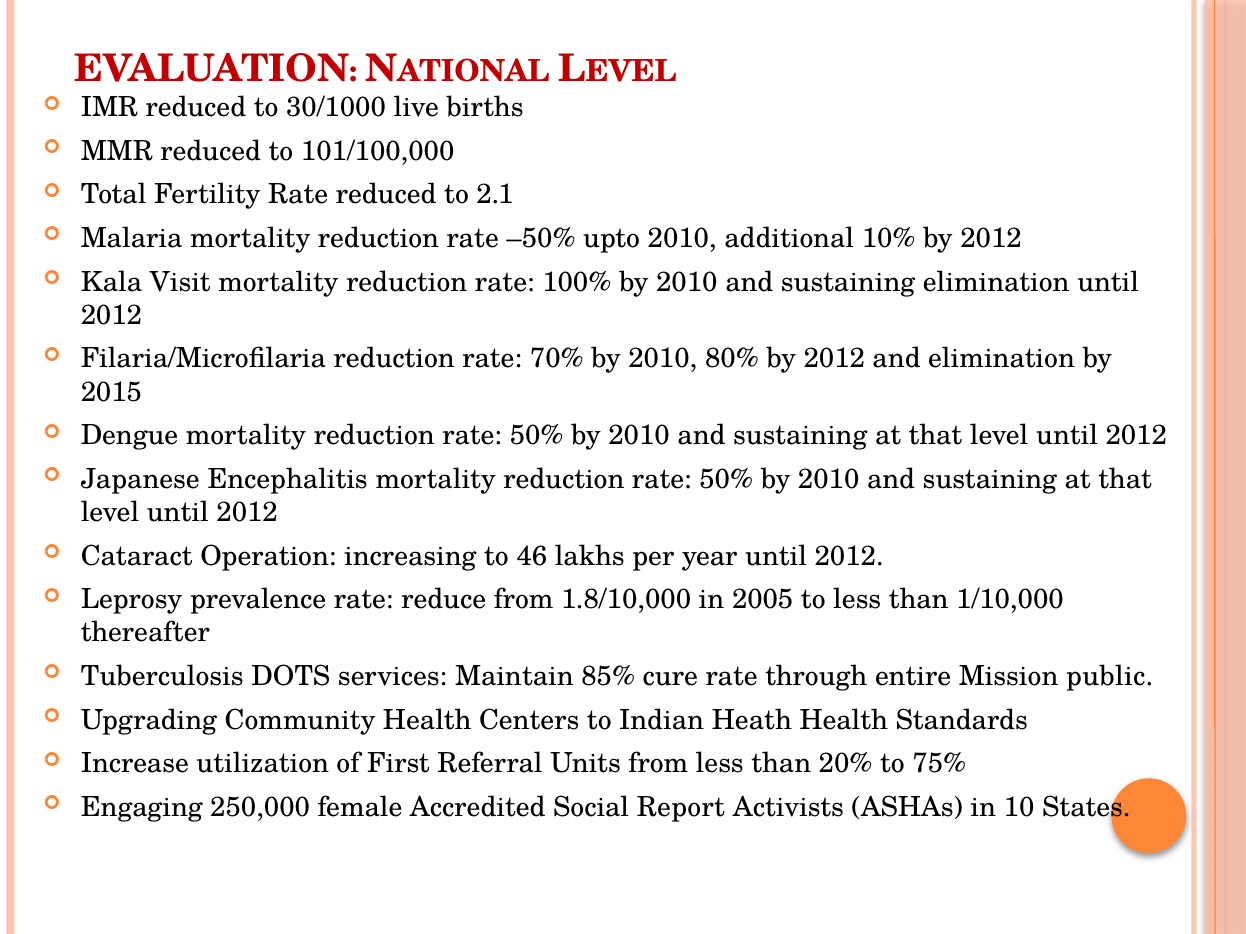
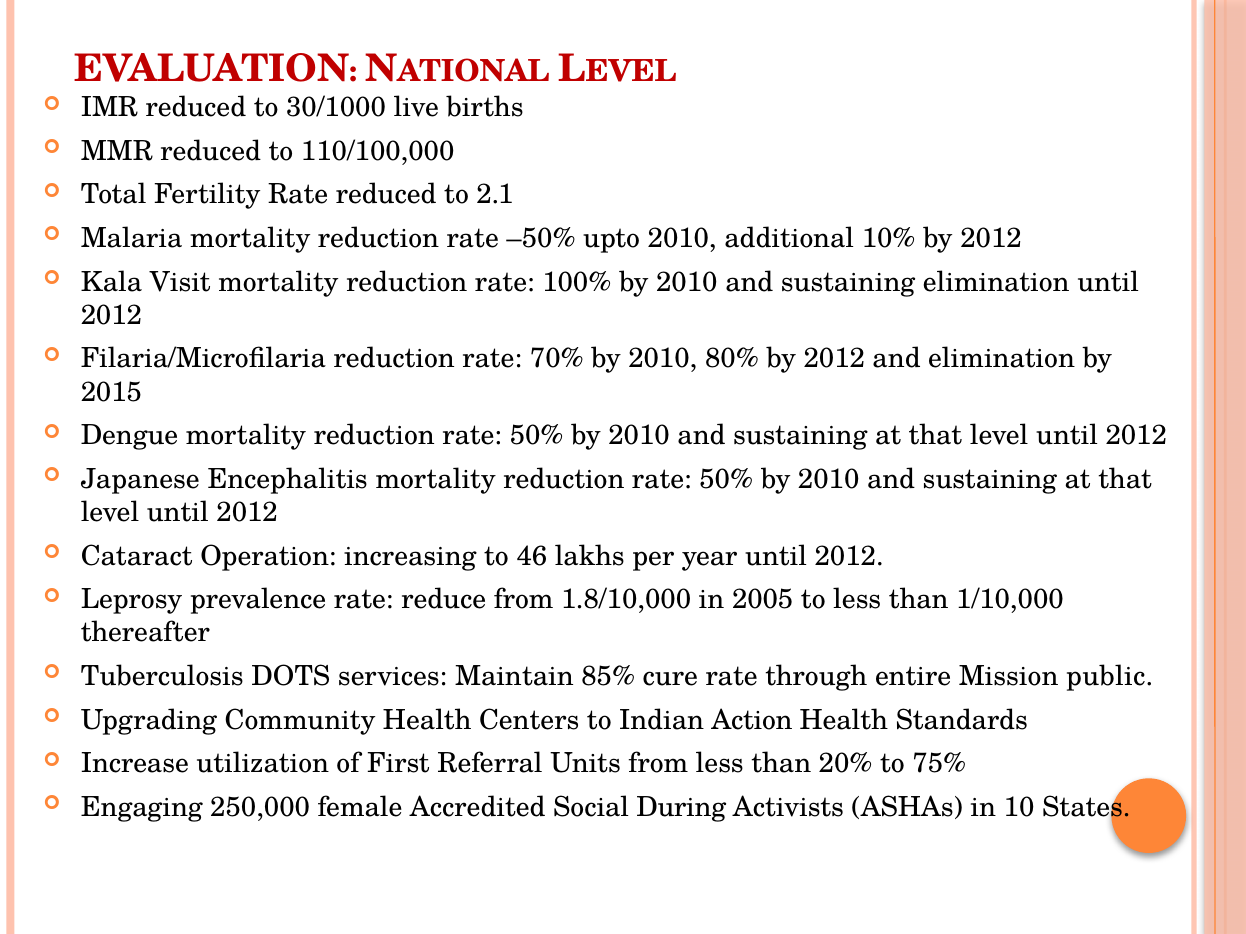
101/100,000: 101/100,000 -> 110/100,000 (378, 151)
Heath: Heath -> Action (752, 720)
Report: Report -> During (681, 807)
